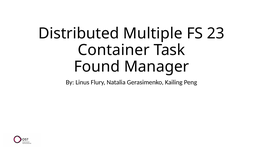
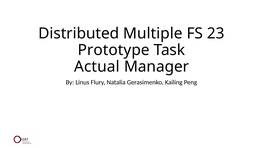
Container: Container -> Prototype (114, 50)
Found: Found -> Actual (97, 67)
